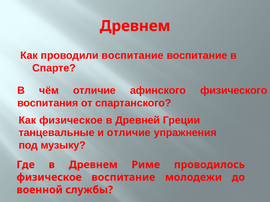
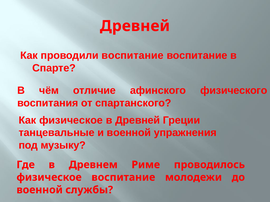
Древнем: Древнем -> Древней (135, 26)
и отличие: отличие -> военной (129, 133)
